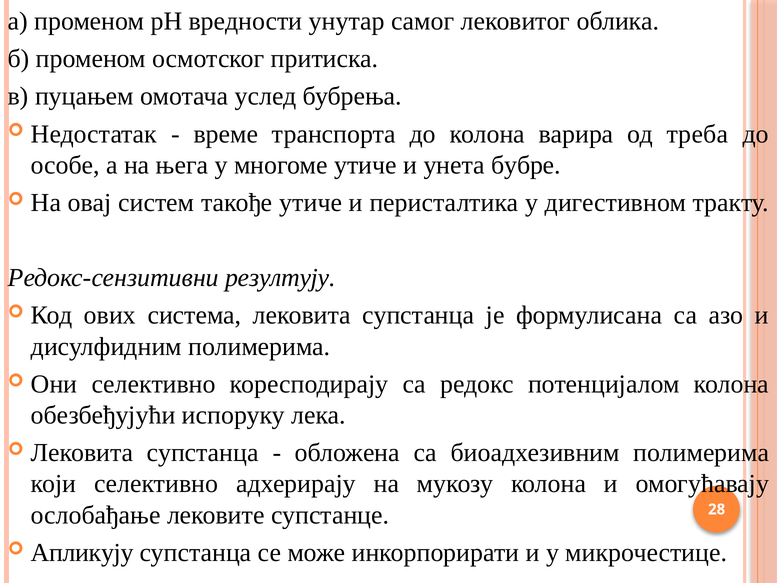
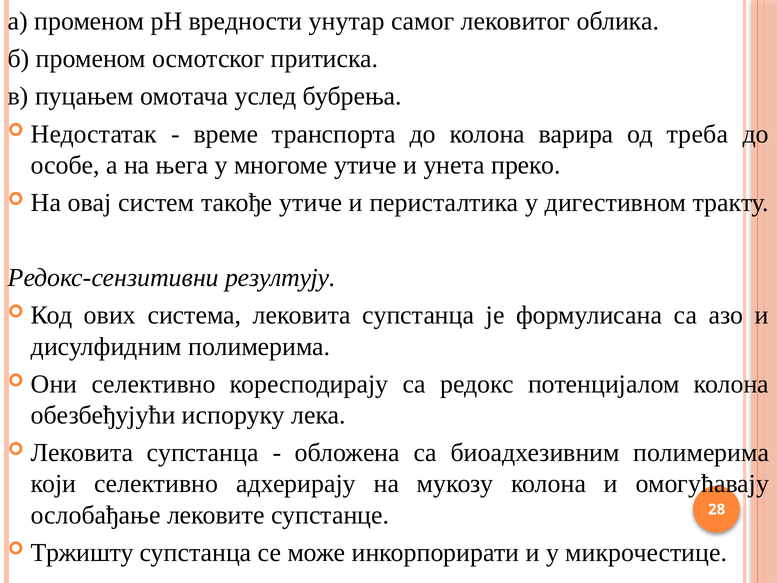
бубре: бубре -> преко (526, 165)
Апликују: Апликују -> Тржишту (82, 552)
